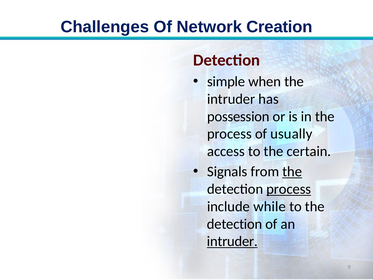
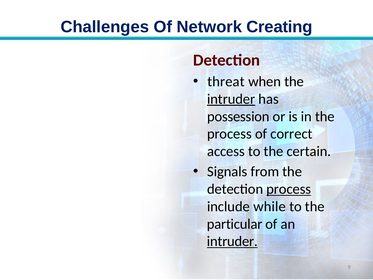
Creation: Creation -> Creating (279, 27)
simple: simple -> threat (226, 82)
intruder underline: none -> present (231, 99)
usually: usually -> correct (291, 134)
the underline: present -> none (292, 172)
detection: detection -> particular (235, 224)
